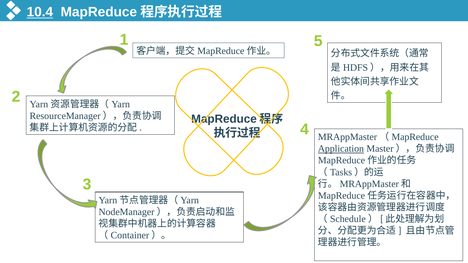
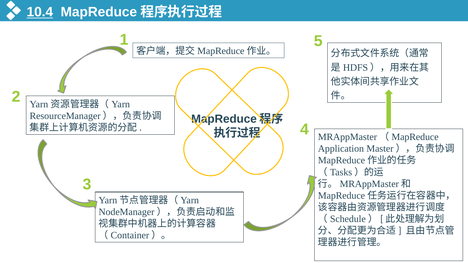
Application underline: present -> none (341, 149)
